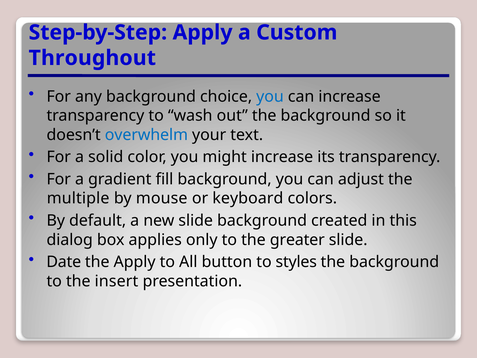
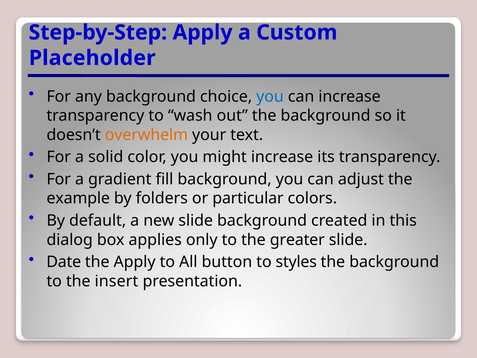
Throughout: Throughout -> Placeholder (92, 58)
overwhelm colour: blue -> orange (146, 135)
multiple: multiple -> example (78, 198)
mouse: mouse -> folders (162, 198)
keyboard: keyboard -> particular (248, 198)
